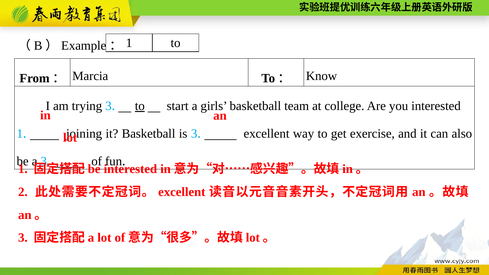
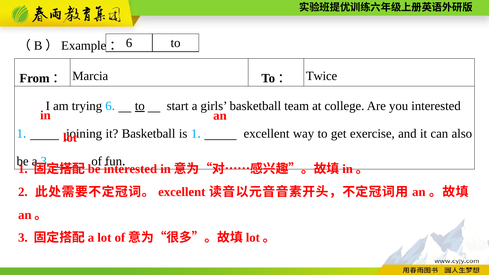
（B）Example： 1: 1 -> 6 (129, 43)
Know: Know -> Twice (322, 76)
trying 3: 3 -> 6 (109, 106)
is 3: 3 -> 1 (194, 134)
